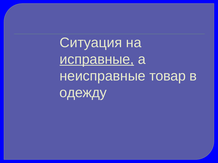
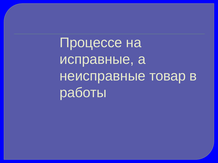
Ситуация: Ситуация -> Процессе (91, 43)
исправные underline: present -> none (97, 59)
одежду: одежду -> работы (83, 93)
